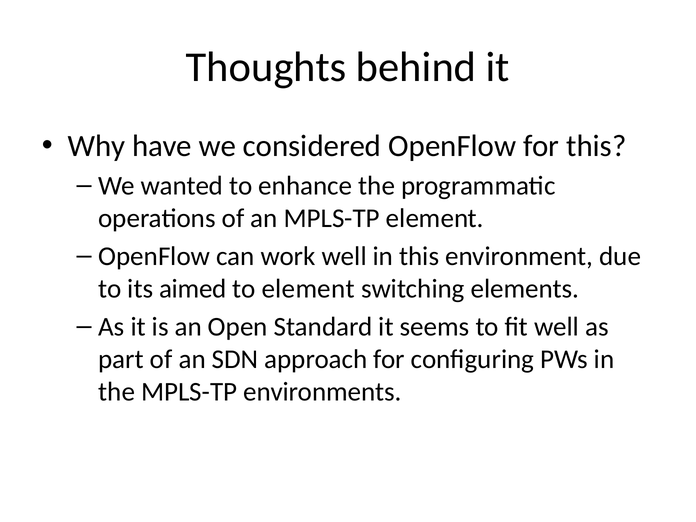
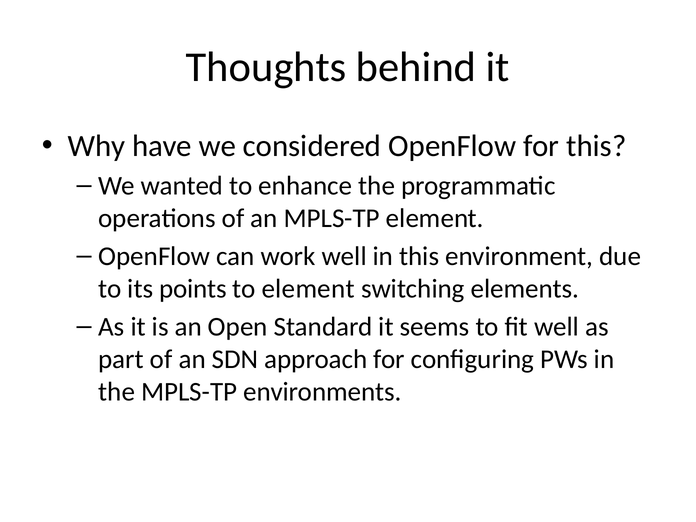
aimed: aimed -> points (193, 289)
